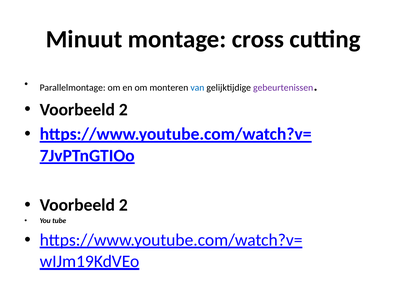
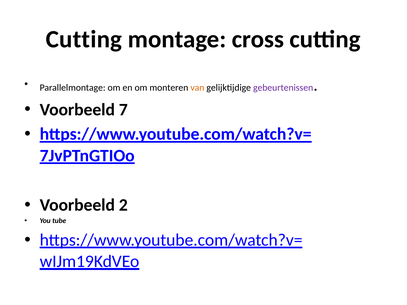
Minuut: Minuut -> Cutting (84, 39)
van colour: blue -> orange (197, 88)
2: 2 -> 7 (123, 110)
